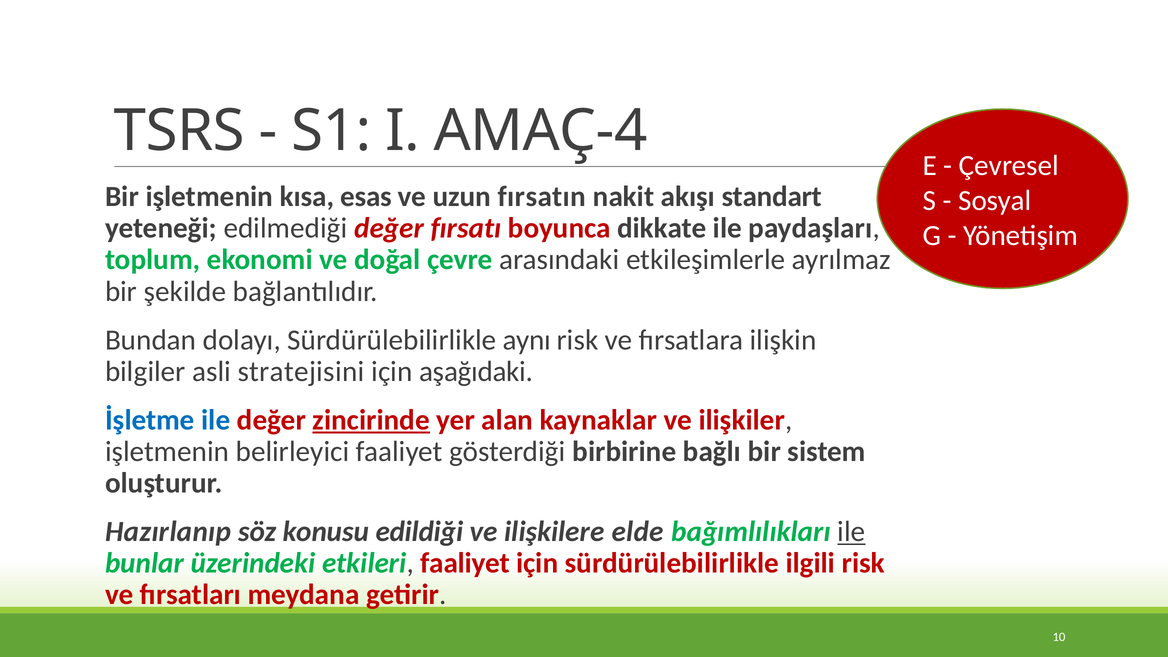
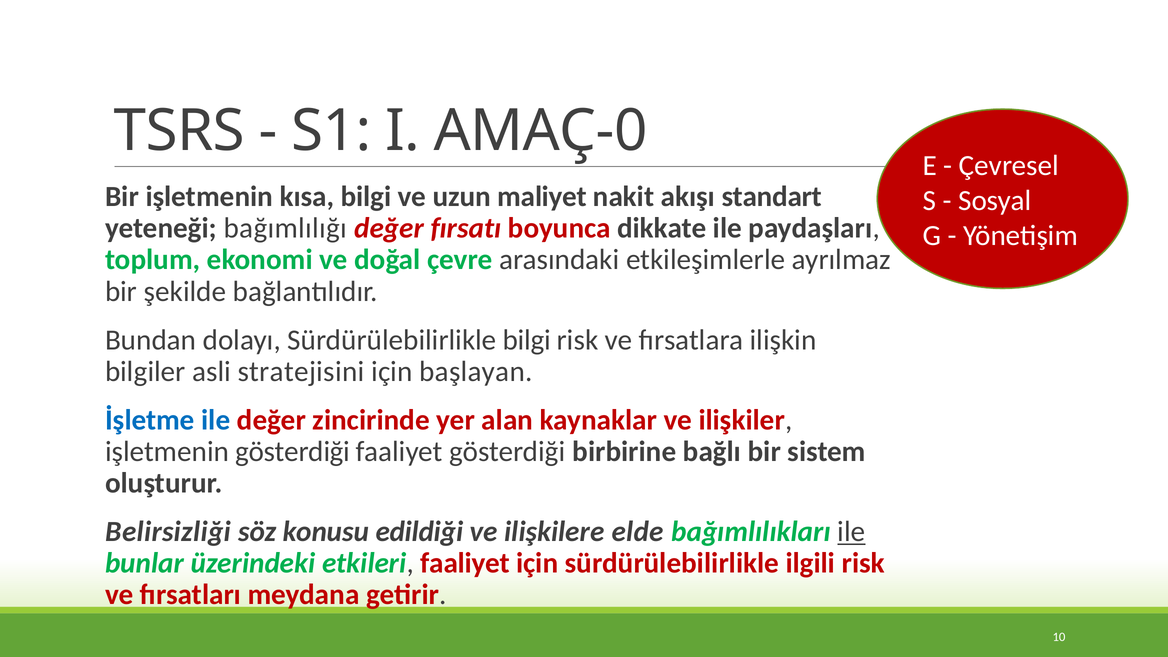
AMAÇ-4: AMAÇ-4 -> AMAÇ-0 (541, 131)
kısa esas: esas -> bilgi (366, 197)
fırsatın: fırsatın -> maliyet (542, 197)
edilmediği: edilmediği -> bağımlılığı (285, 228)
Sürdürülebilirlikle aynı: aynı -> bilgi (527, 340)
aşağıdaki: aşağıdaki -> başlayan (476, 371)
zincirinde underline: present -> none (371, 420)
işletmenin belirleyici: belirleyici -> gösterdiği (293, 452)
Hazırlanıp: Hazırlanıp -> Belirsizliği (168, 532)
